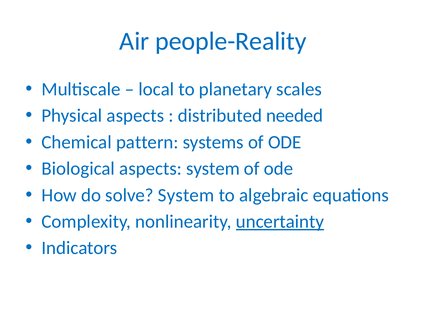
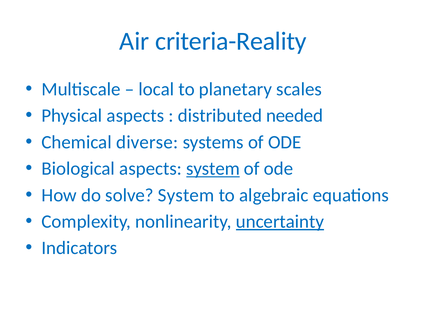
people-Reality: people-Reality -> criteria-Reality (231, 41)
pattern: pattern -> diverse (147, 142)
system underline: none -> present (213, 169)
